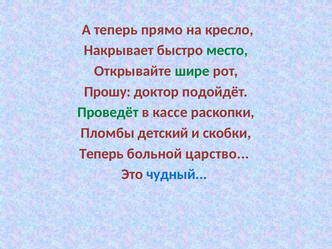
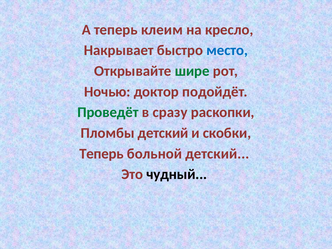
прямо: прямо -> клеим (162, 30)
место colour: green -> blue (227, 50)
Прошу: Прошу -> Ночью (107, 92)
кассе: кассе -> сразу (170, 112)
больной царство: царство -> детский (217, 154)
чудный colour: blue -> black (177, 174)
